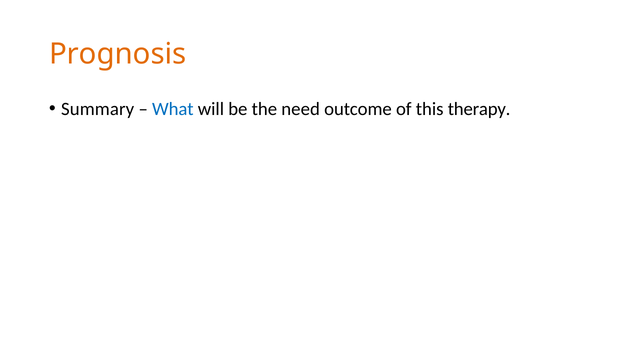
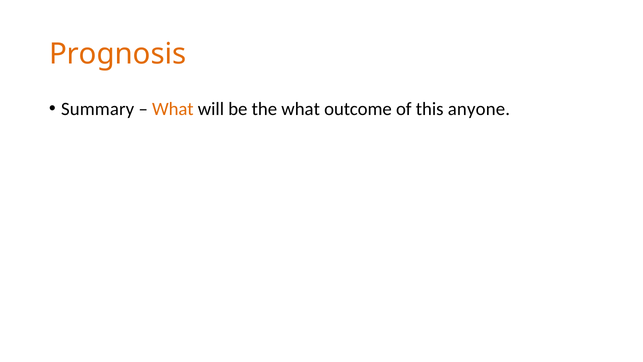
What colour: blue -> orange (173, 109)
the need: need -> what (301, 109)
therapy: therapy -> anyone (479, 109)
